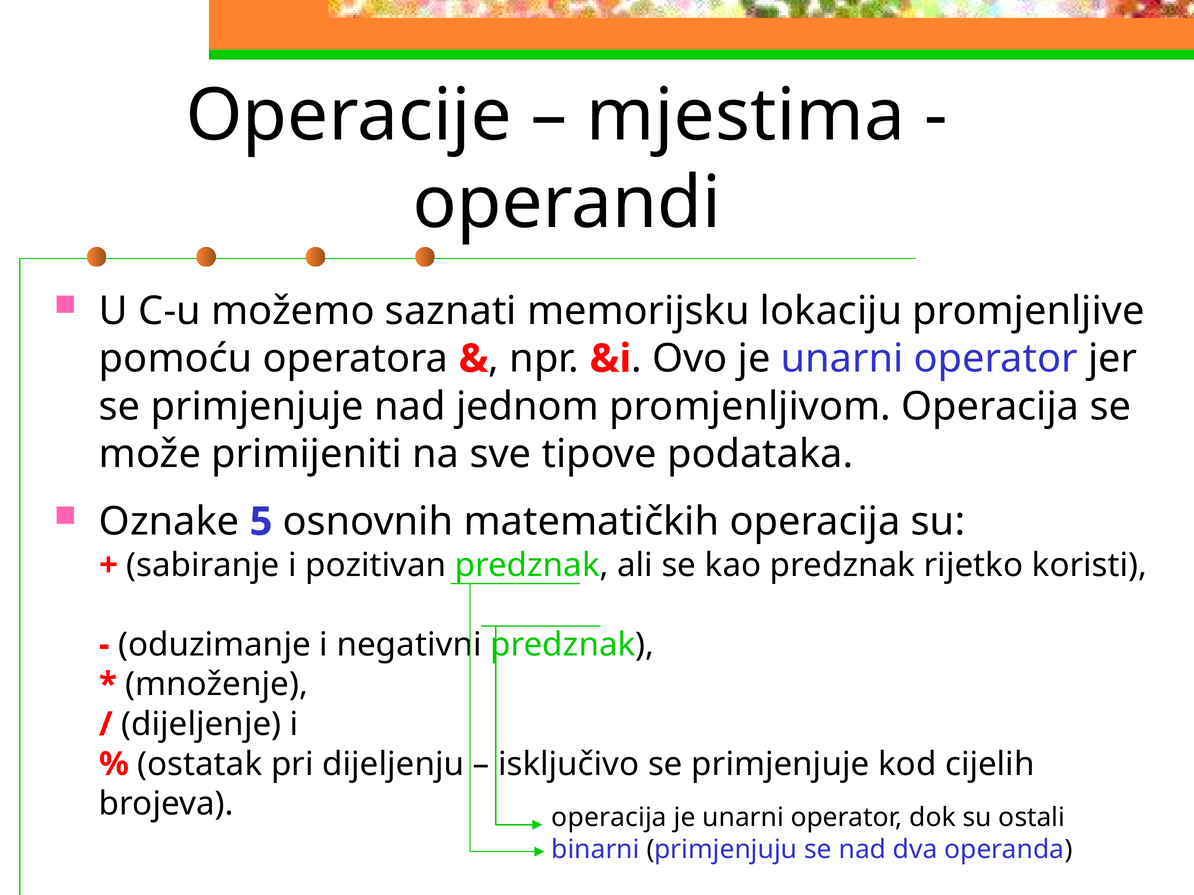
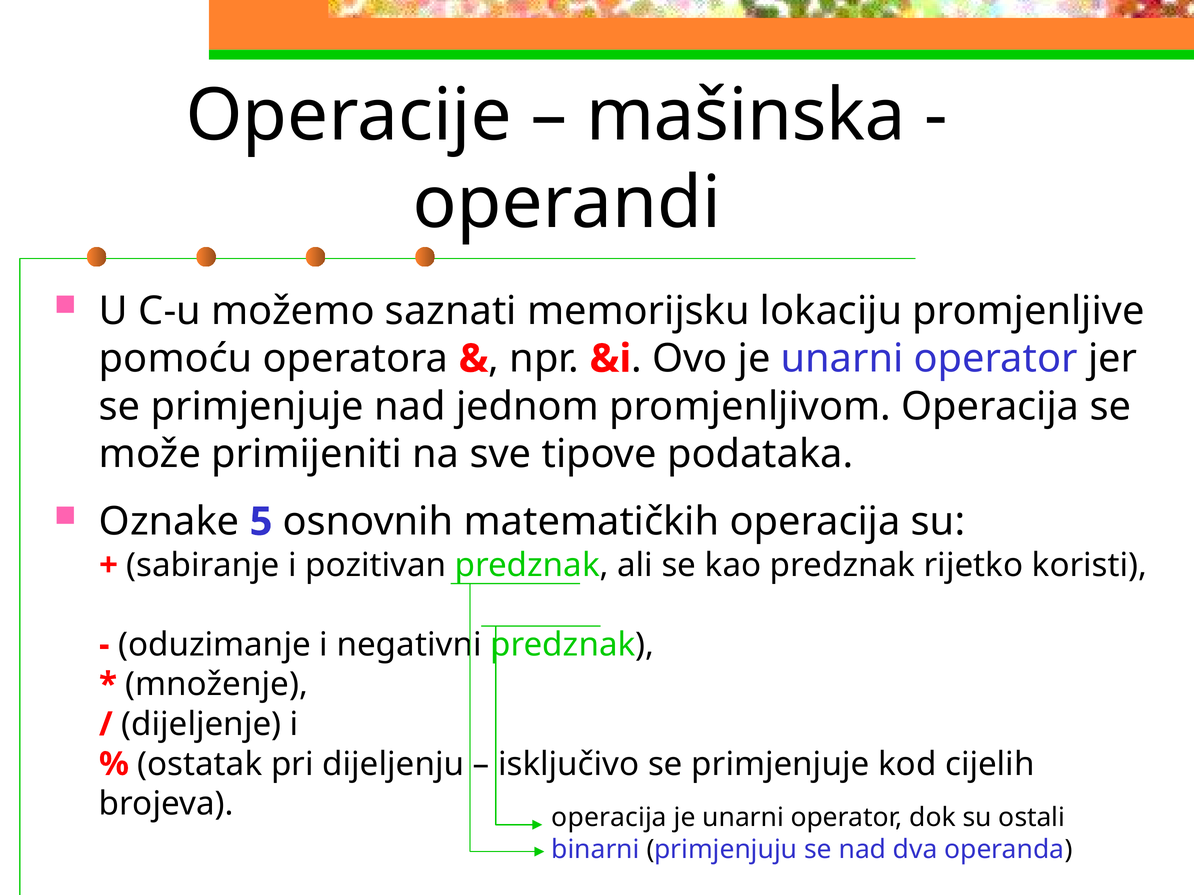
mjestima: mjestima -> mašinska (746, 116)
